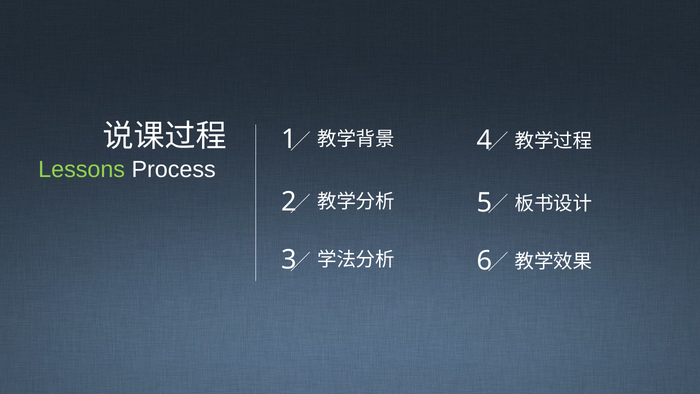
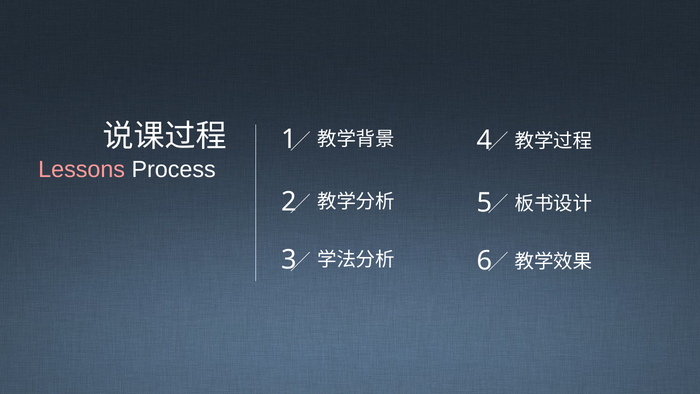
Lessons colour: light green -> pink (82, 169)
